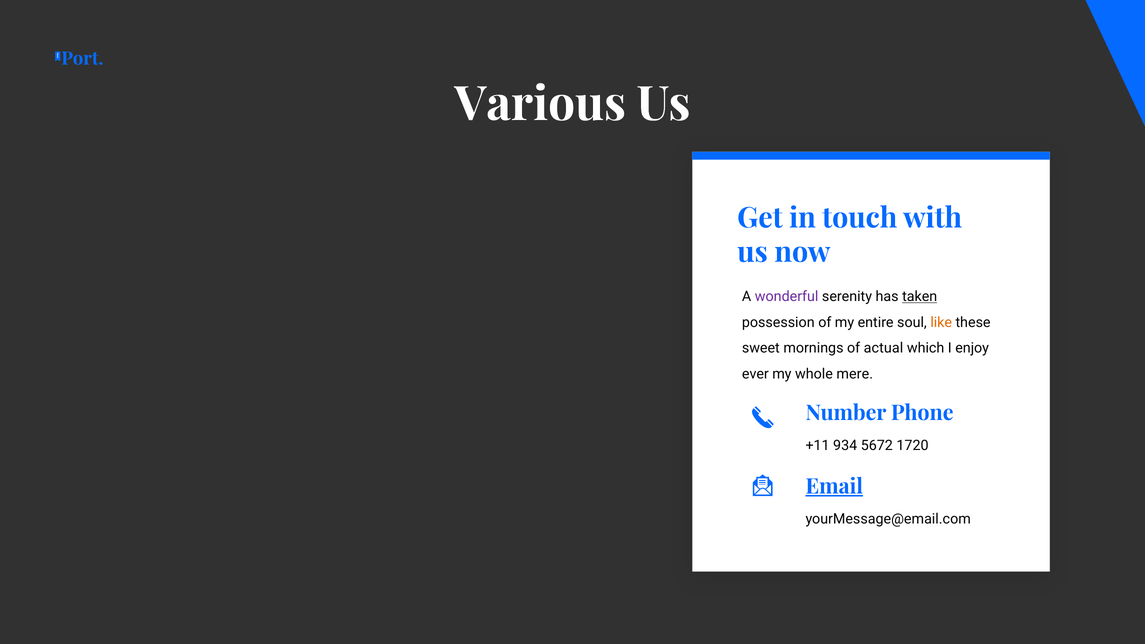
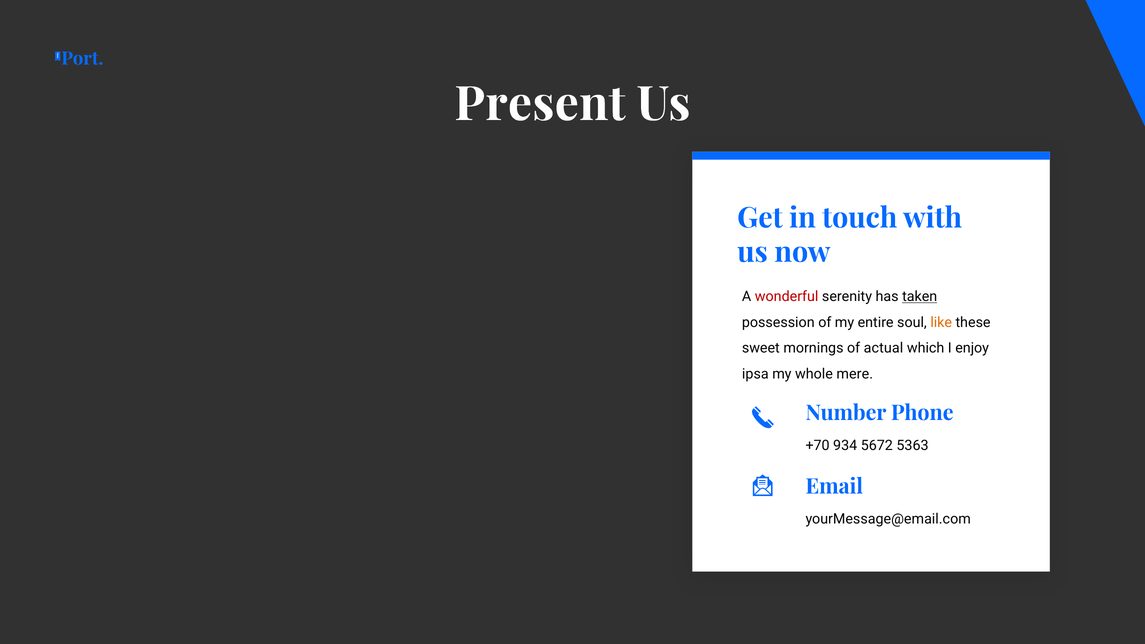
Various: Various -> Present (540, 104)
wonderful colour: purple -> red (787, 297)
ever: ever -> ipsa (755, 374)
+11: +11 -> +70 (818, 446)
1720: 1720 -> 5363 (913, 446)
Email underline: present -> none (834, 487)
